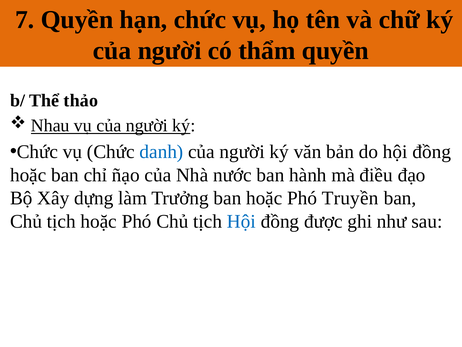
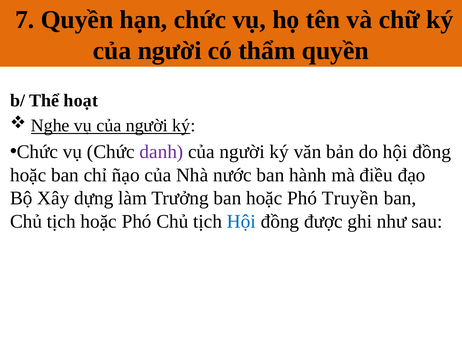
thảo: thảo -> hoạt (81, 100)
Nhau: Nhau -> Nghe (50, 125)
danh colour: blue -> purple (161, 152)
